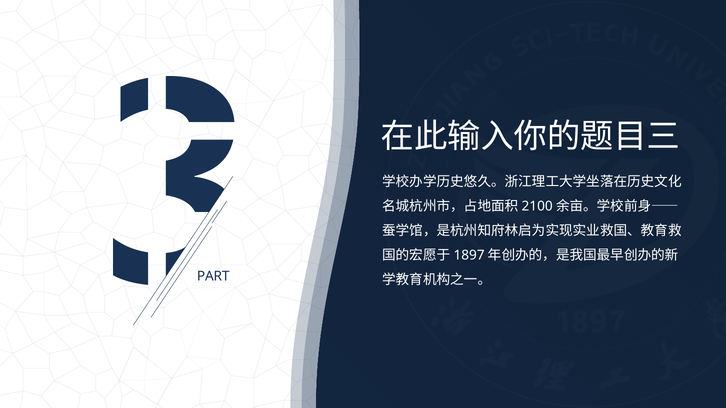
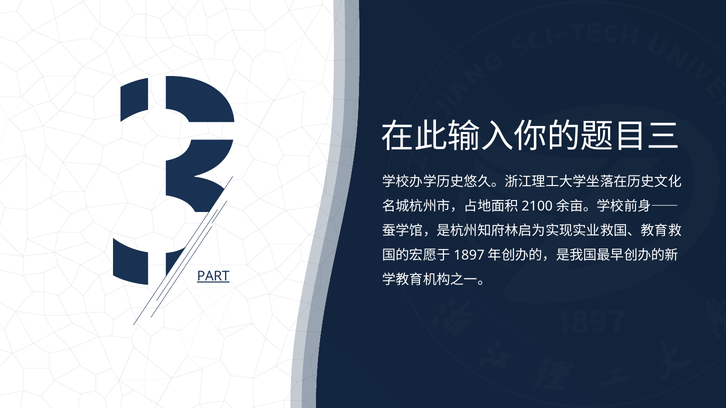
PART underline: none -> present (213, 276)
